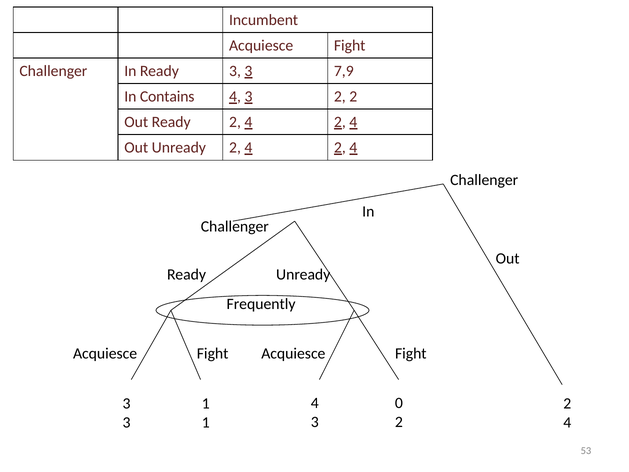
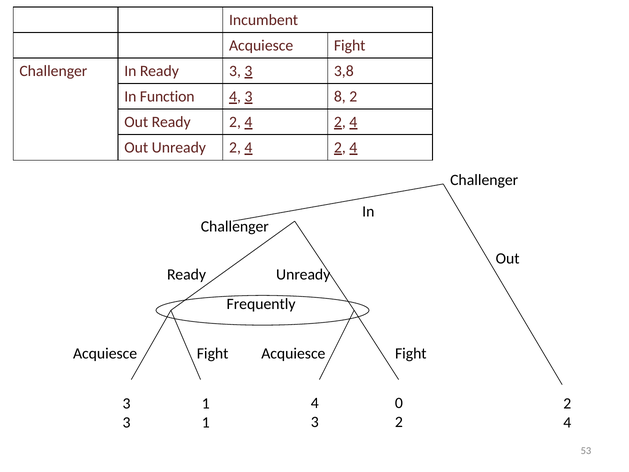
7,9: 7,9 -> 3,8 (344, 71)
Contains: Contains -> Function (167, 96)
3 2: 2 -> 8 (340, 96)
